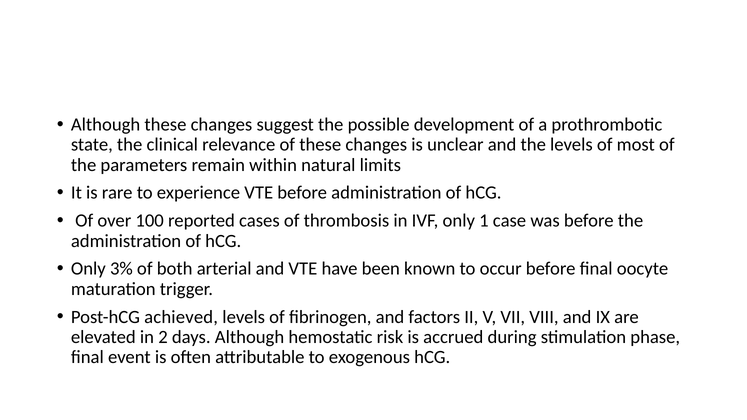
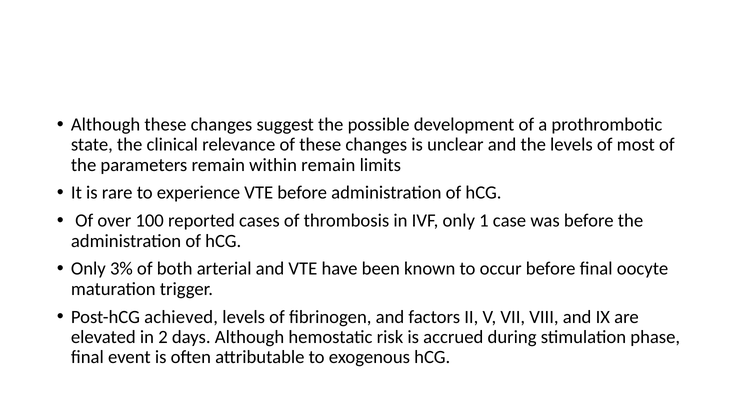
within natural: natural -> remain (328, 165)
